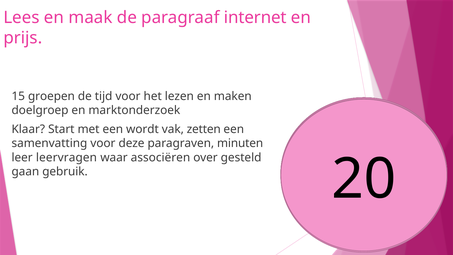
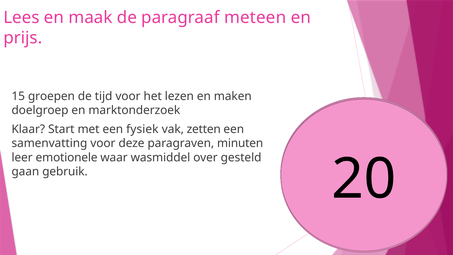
internet: internet -> meteen (255, 18)
wordt: wordt -> fysiek (142, 129)
leervragen: leervragen -> emotionele (67, 157)
associëren: associëren -> wasmiddel (160, 157)
